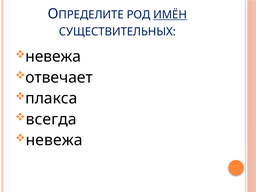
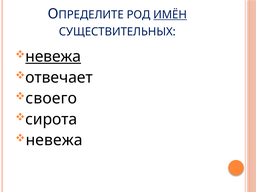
невежа underline: none -> present (53, 57)
плакса: плакса -> своего (51, 98)
всегда: всегда -> сирота (51, 119)
